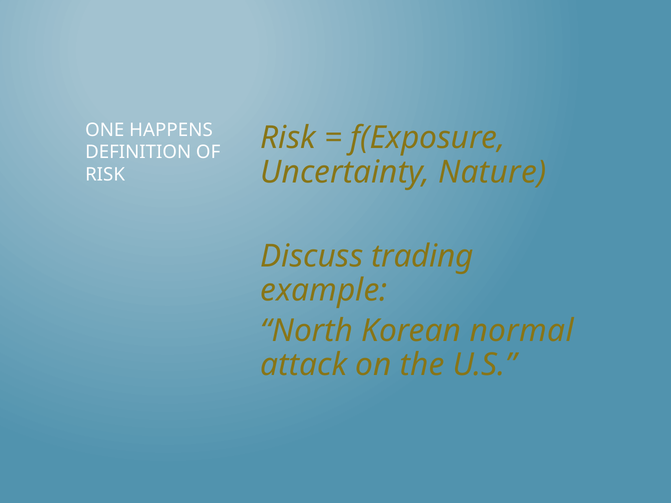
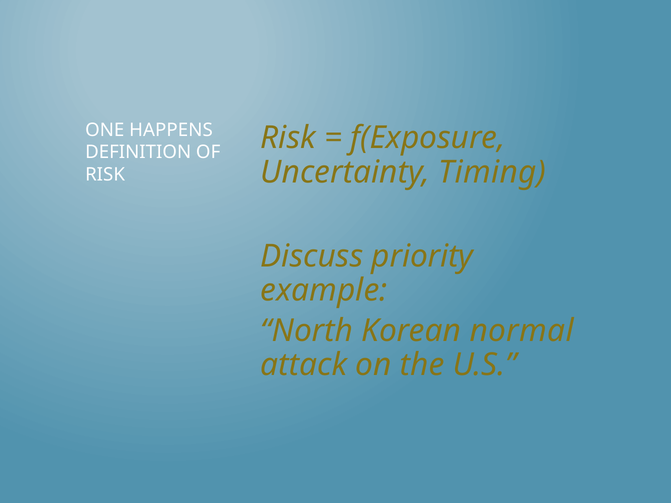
Nature: Nature -> Timing (492, 172)
trading: trading -> priority (422, 256)
